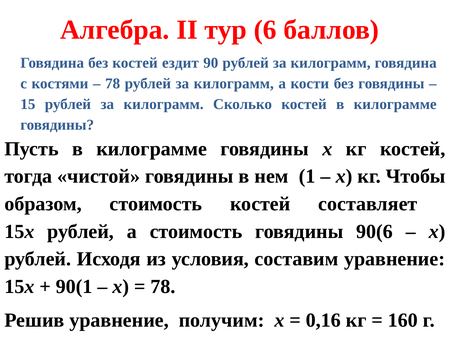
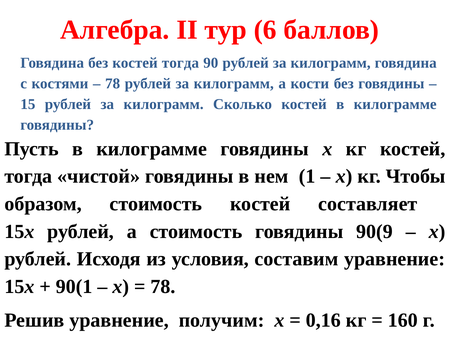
без костей ездит: ездит -> тогда (180, 63)
90(6: 90(6 -> 90(9 (375, 232)
